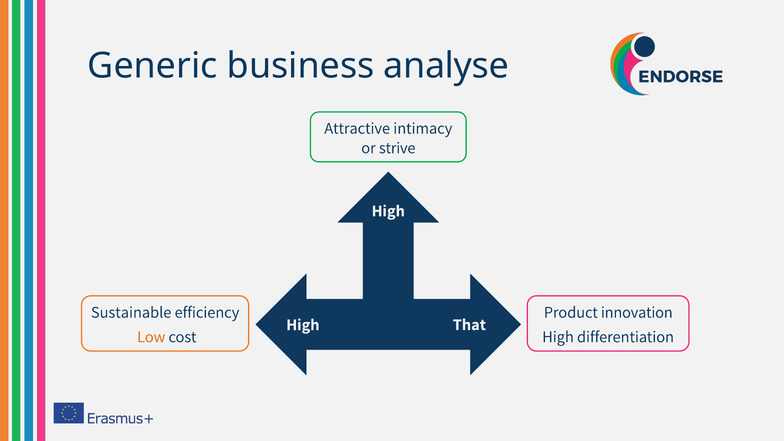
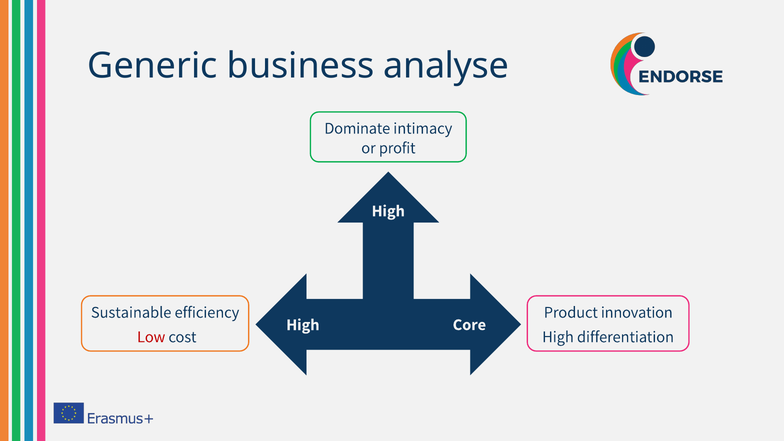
Attractive: Attractive -> Dominate (357, 128)
strive: strive -> profit (397, 148)
That: That -> Core (469, 325)
Low colour: orange -> red (151, 337)
